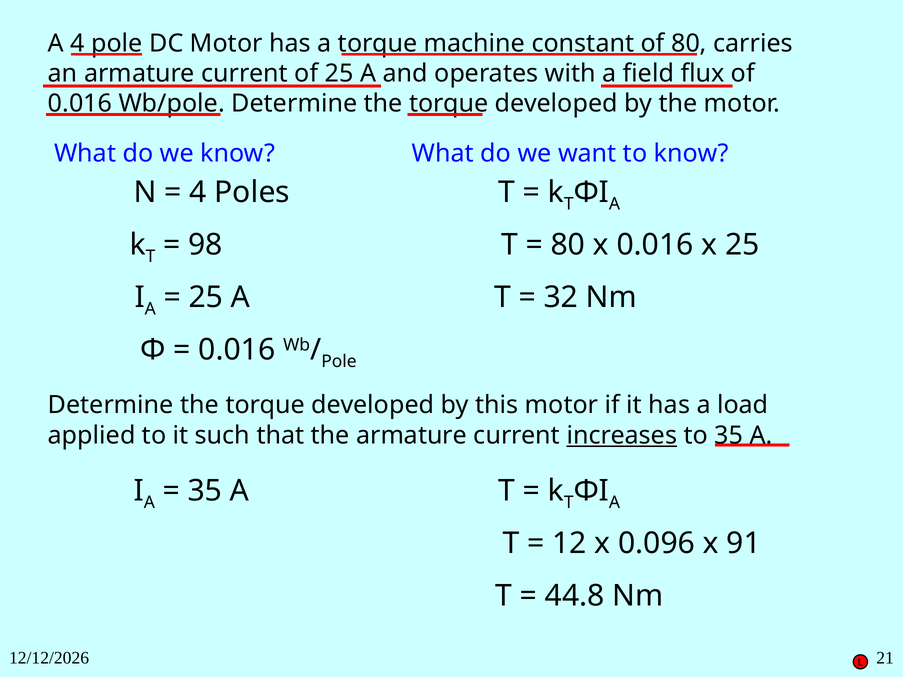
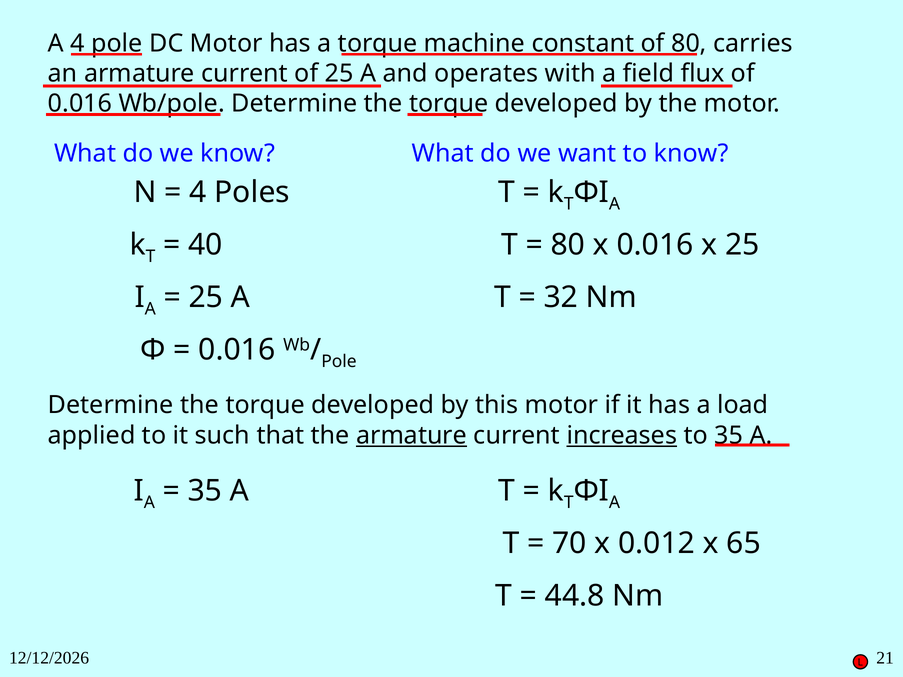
98: 98 -> 40 (205, 245)
armature underline: none -> present (412, 435)
12: 12 -> 70 (569, 544)
0.096: 0.096 -> 0.012 (657, 544)
91: 91 -> 65 (744, 544)
